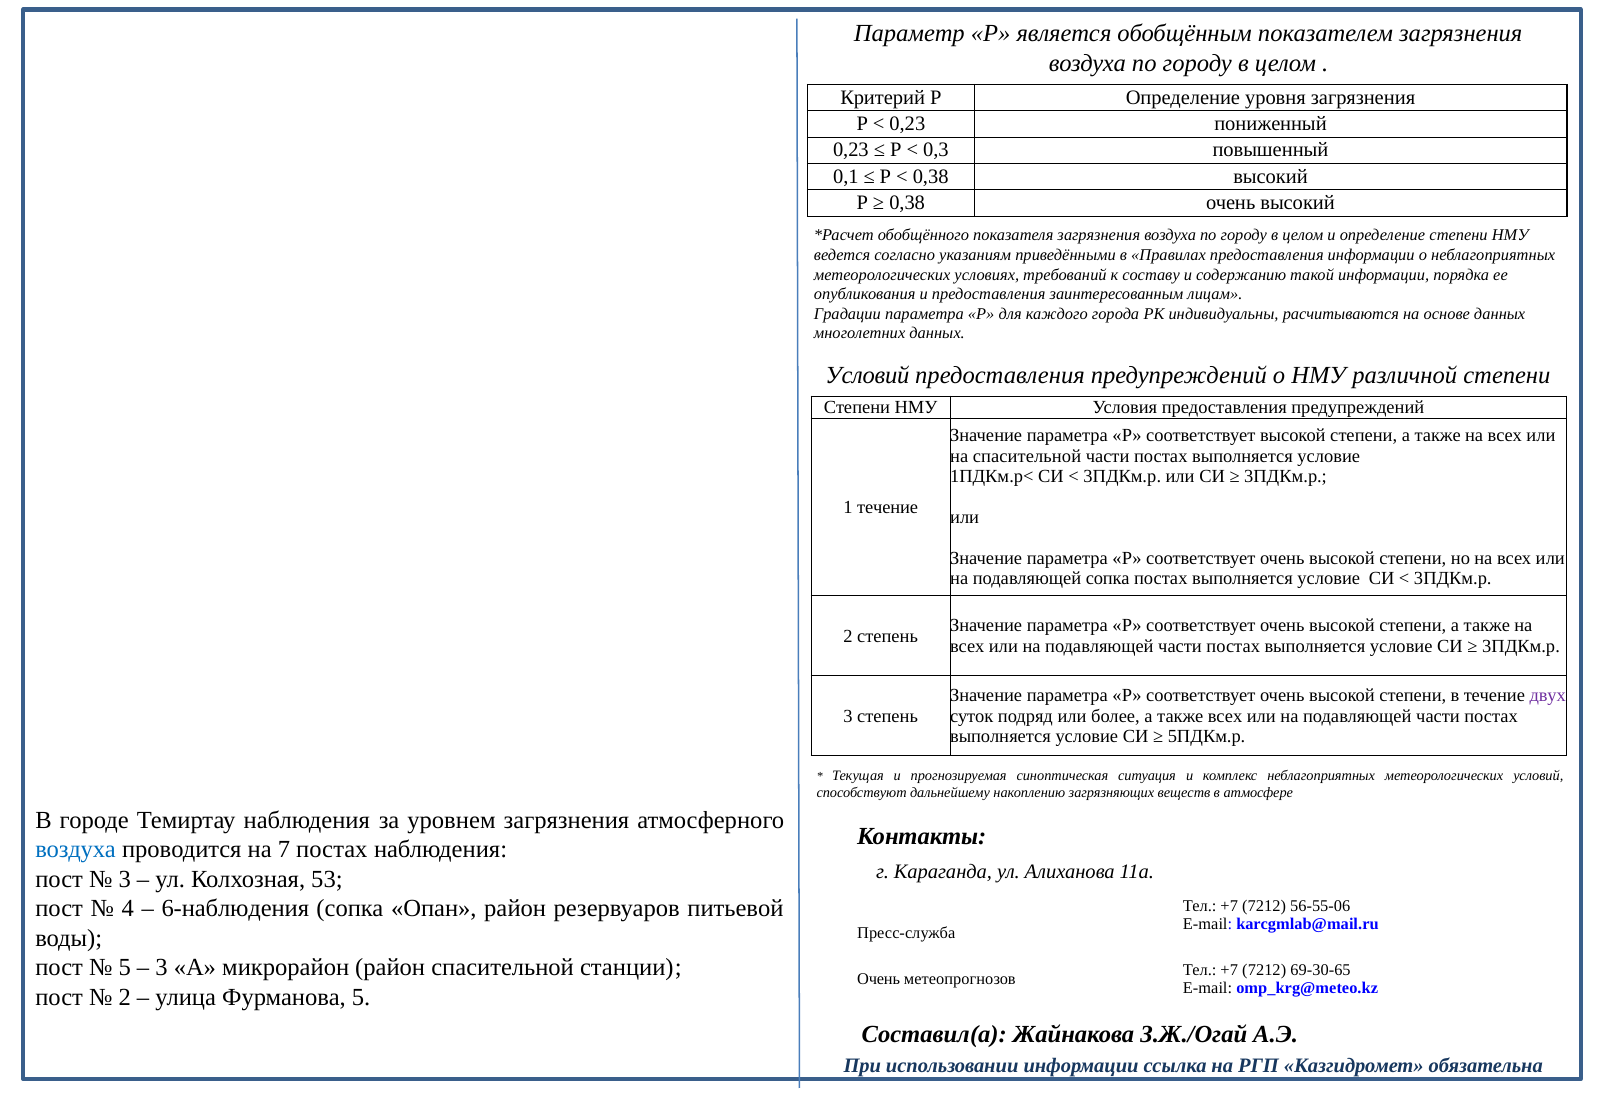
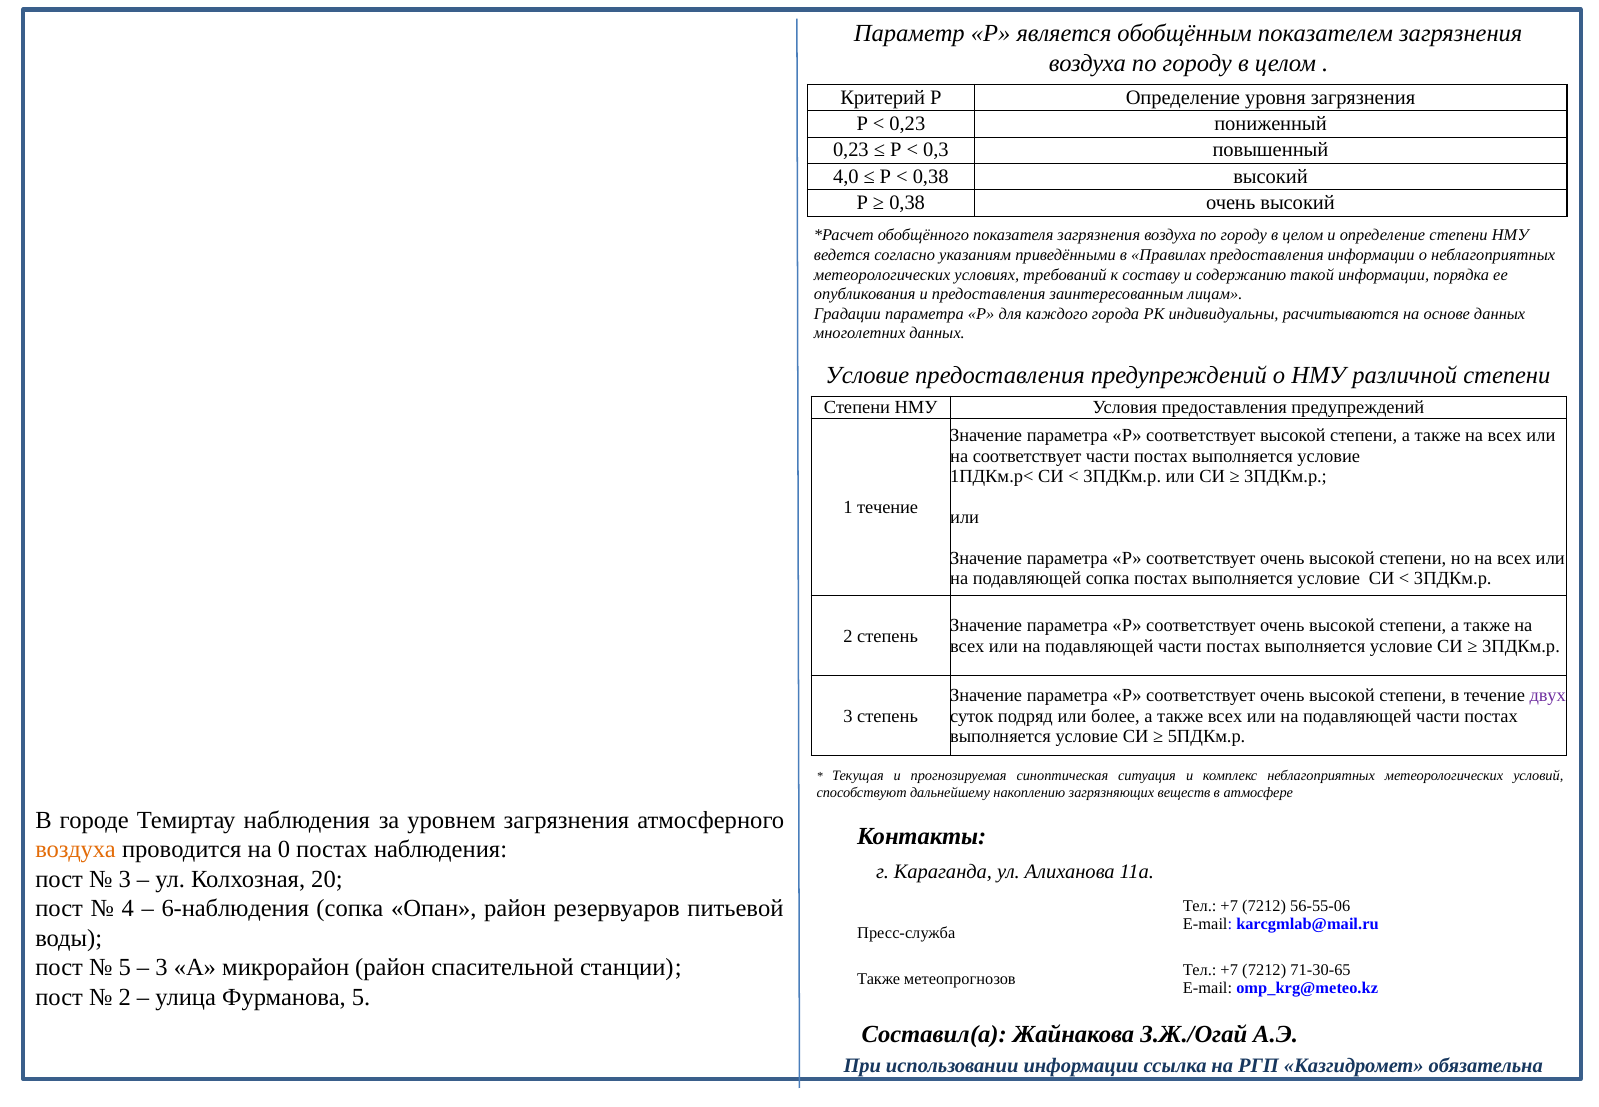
0,1: 0,1 -> 4,0 (846, 176)
Условий: Условий -> Условие (867, 375)
на спасительной: спасительной -> соответствует (1027, 456)
воздуха colour: blue -> orange (76, 850)
7: 7 -> 0 (284, 850)
53: 53 -> 20 (327, 879)
69-30-65: 69-30-65 -> 71-30-65 (1321, 970)
Очень: Очень -> Также (879, 979)
